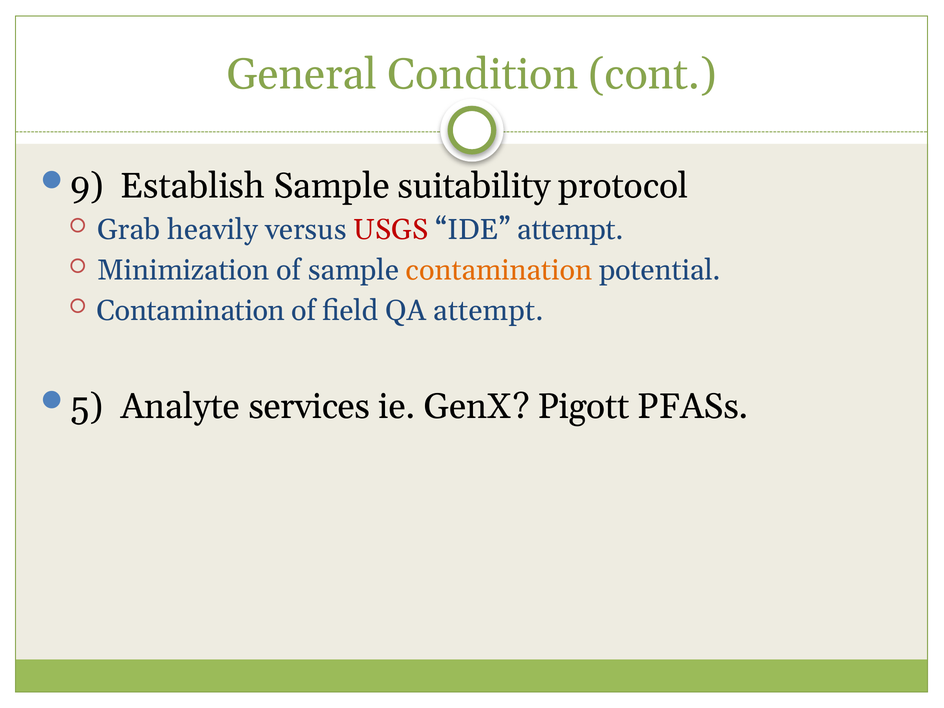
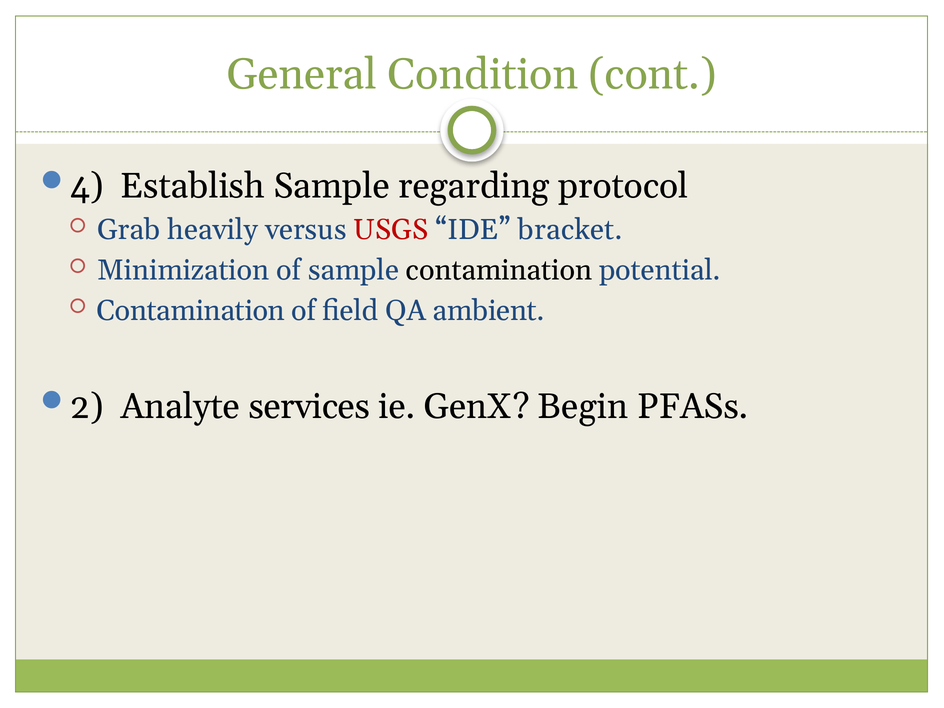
9: 9 -> 4 (87, 186)
suitability: suitability -> regarding (474, 186)
IDE attempt: attempt -> bracket (570, 230)
contamination colour: orange -> black (499, 270)
QA attempt: attempt -> ambient (489, 311)
5: 5 -> 2 (87, 406)
Pigott: Pigott -> Begin (583, 406)
